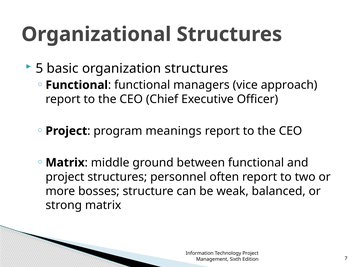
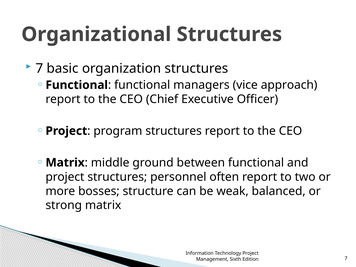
5: 5 -> 7 (39, 68)
program meanings: meanings -> structures (174, 131)
